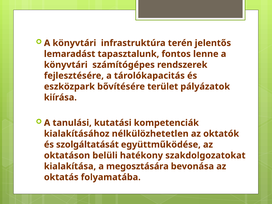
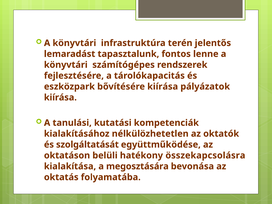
bővítésére terület: terület -> kiírása (163, 87)
szakdolgozatokat: szakdolgozatokat -> összekapcsolásra (205, 155)
